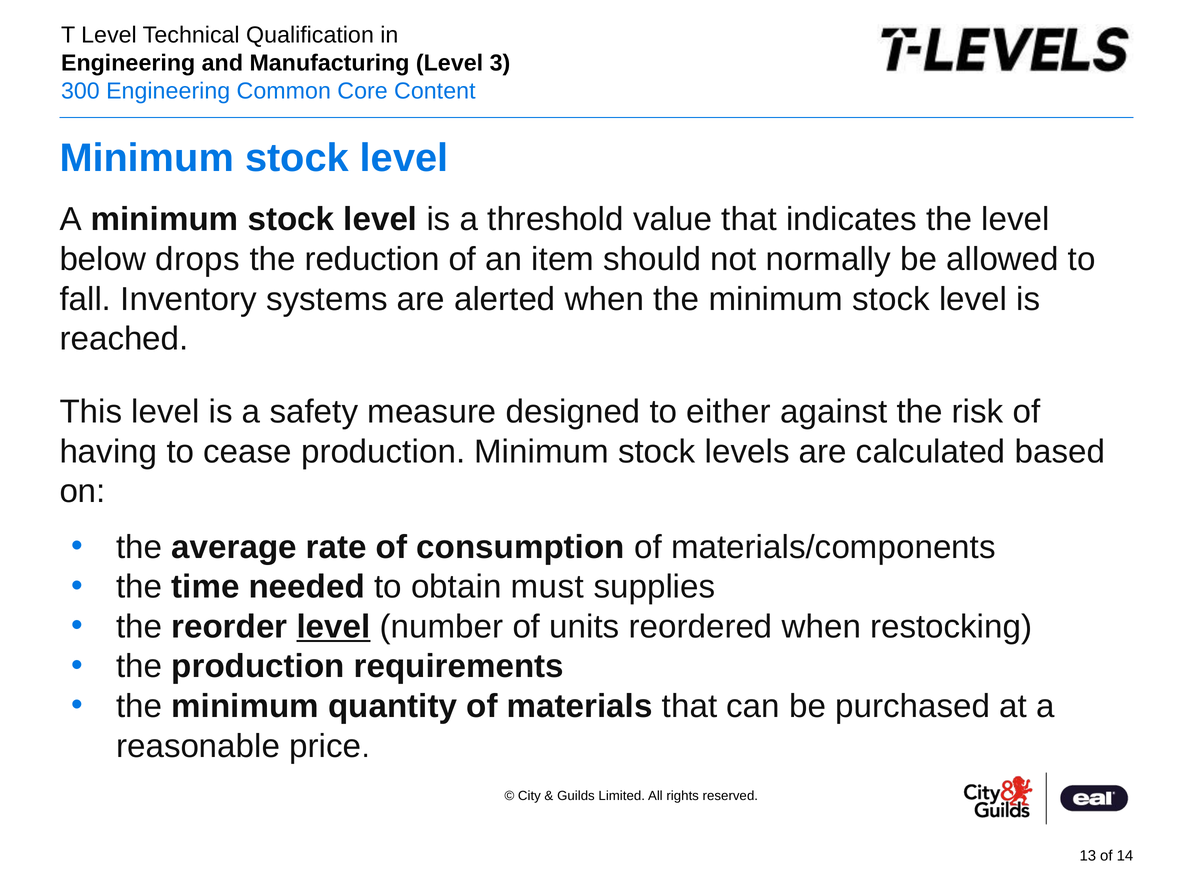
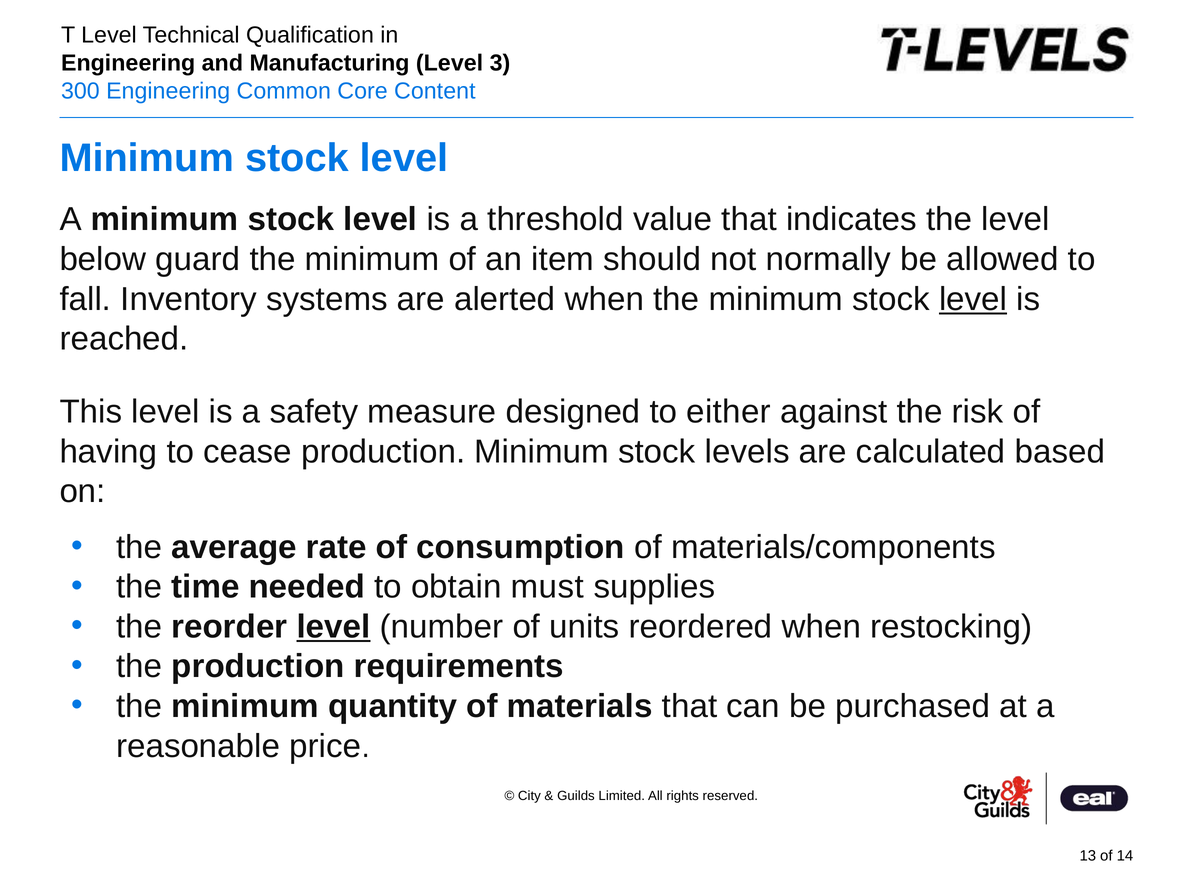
drops: drops -> guard (198, 259)
reduction: reduction -> minimum (372, 259)
level underline: none -> present (973, 299)
